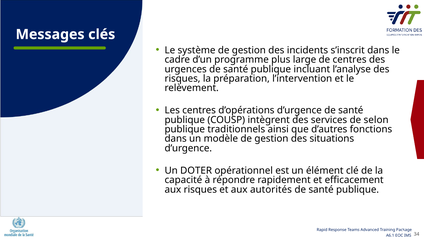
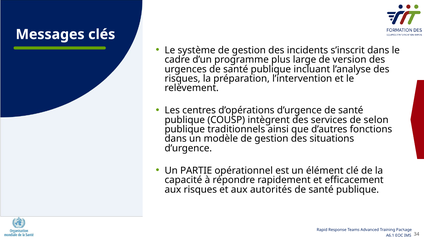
de centres: centres -> version (350, 60)
DOTER: DOTER -> PARTIE (196, 170)
